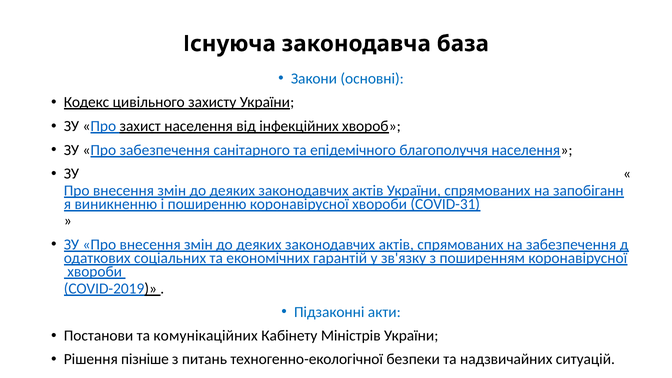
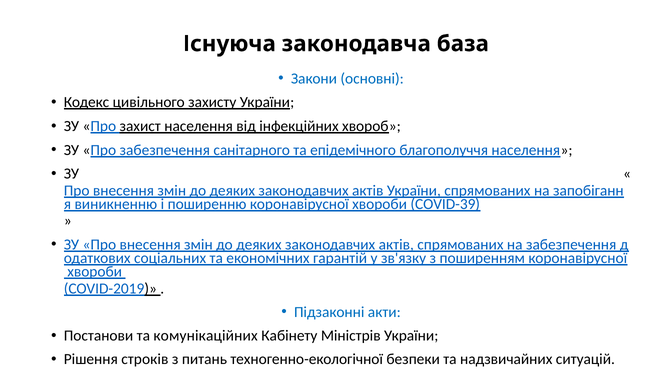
COVID-31: COVID-31 -> COVID-39 (445, 204)
пізніше: пізніше -> строків (145, 359)
